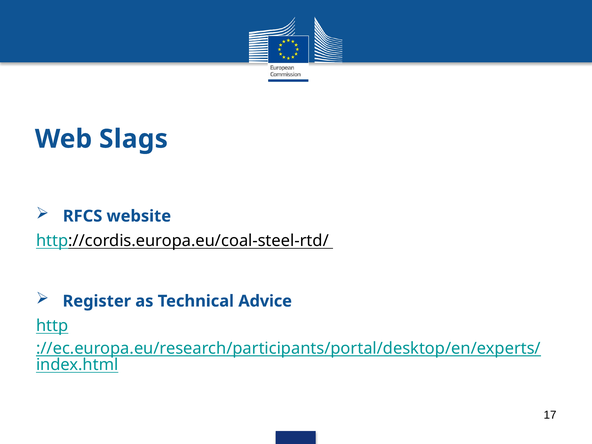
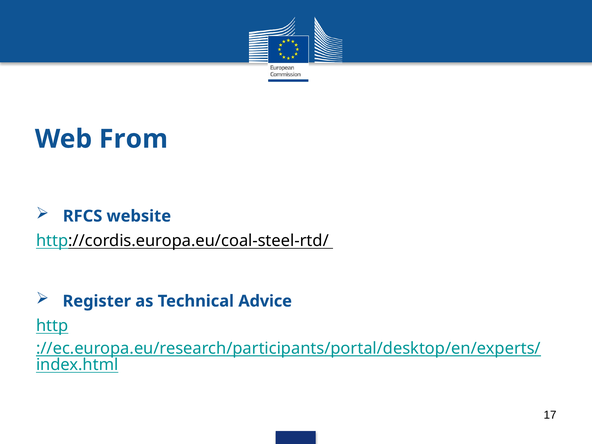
Slags: Slags -> From (133, 139)
